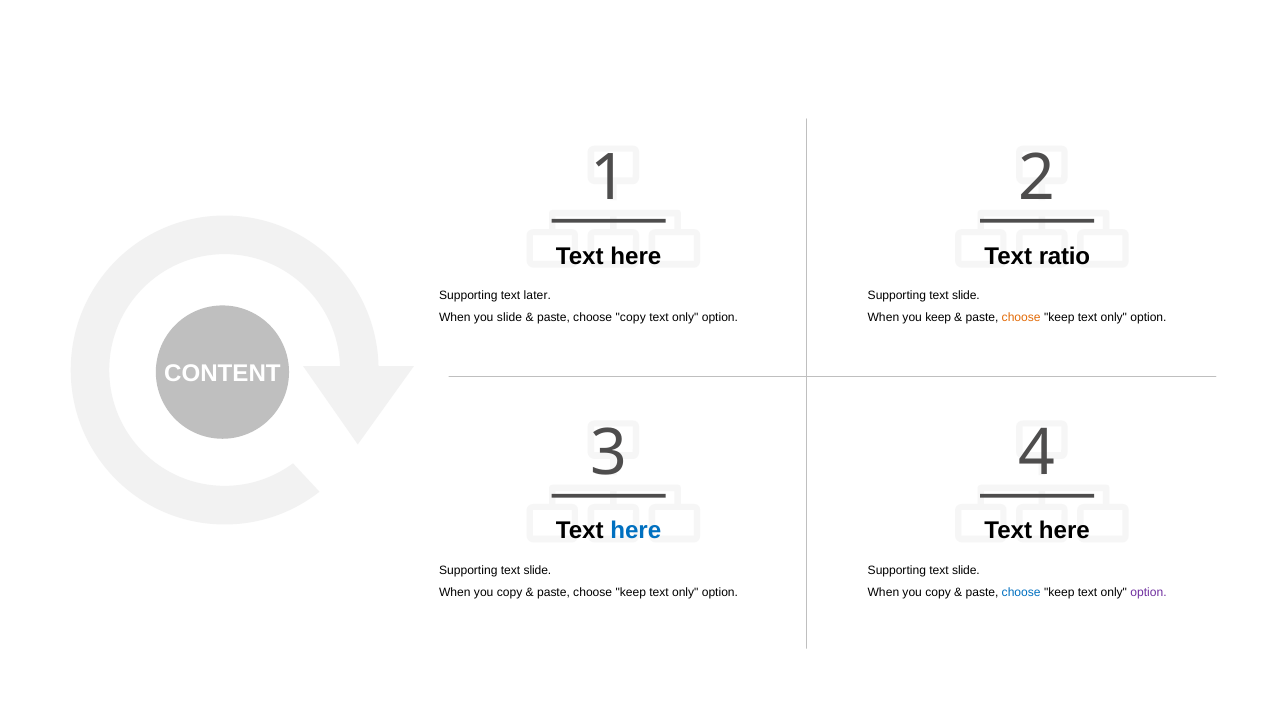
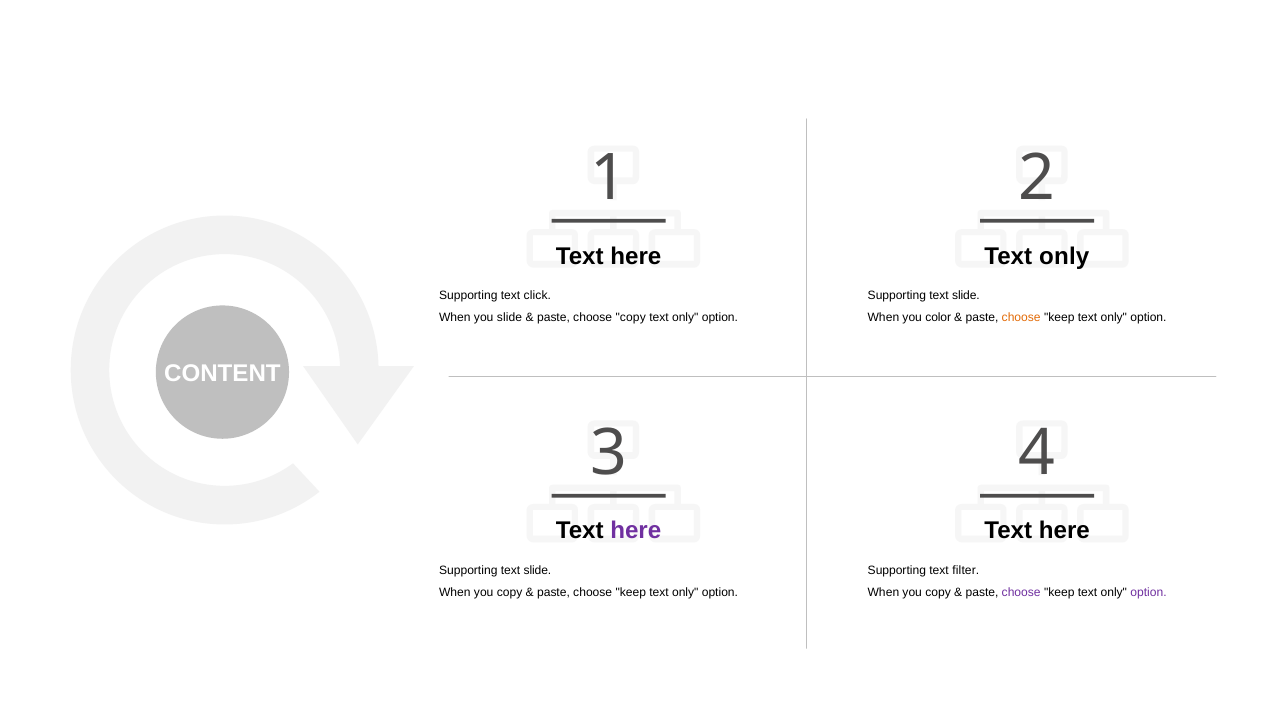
ratio: ratio -> only (1064, 256)
later: later -> click (537, 296)
you keep: keep -> color (938, 317)
here colour: blue -> purple (636, 531)
slide: slide -> filter (966, 570)
choose colour: blue -> purple (1021, 592)
